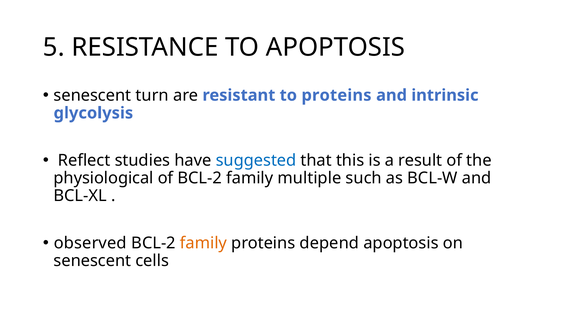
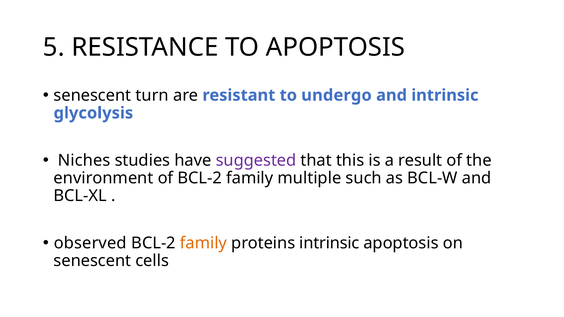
to proteins: proteins -> undergo (336, 95)
Reflect: Reflect -> Niches (84, 160)
suggested colour: blue -> purple (256, 160)
physiological: physiological -> environment (104, 178)
proteins depend: depend -> intrinsic (329, 243)
